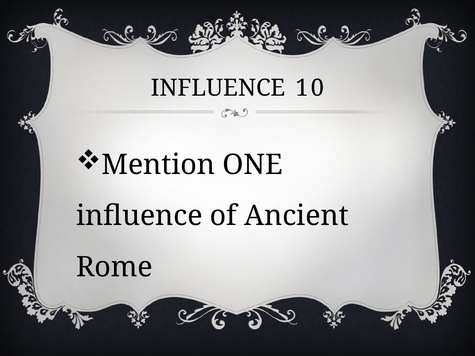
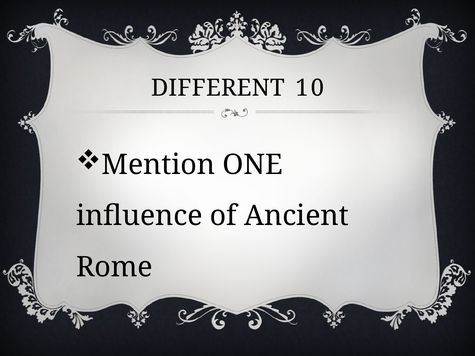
INFLUENCE: INFLUENCE -> DIFFERENT (218, 88)
